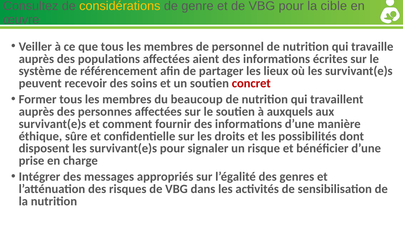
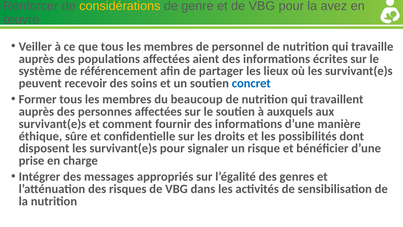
Consultez: Consultez -> Renforcer (31, 6)
cible: cible -> avez (334, 6)
concret colour: red -> blue (251, 83)
